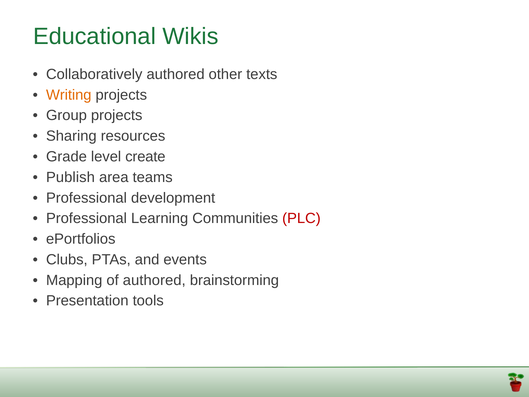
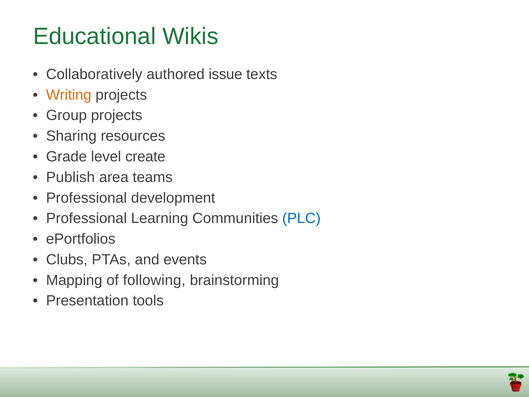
other: other -> issue (225, 74)
PLC colour: red -> blue (301, 218)
of authored: authored -> following (154, 280)
